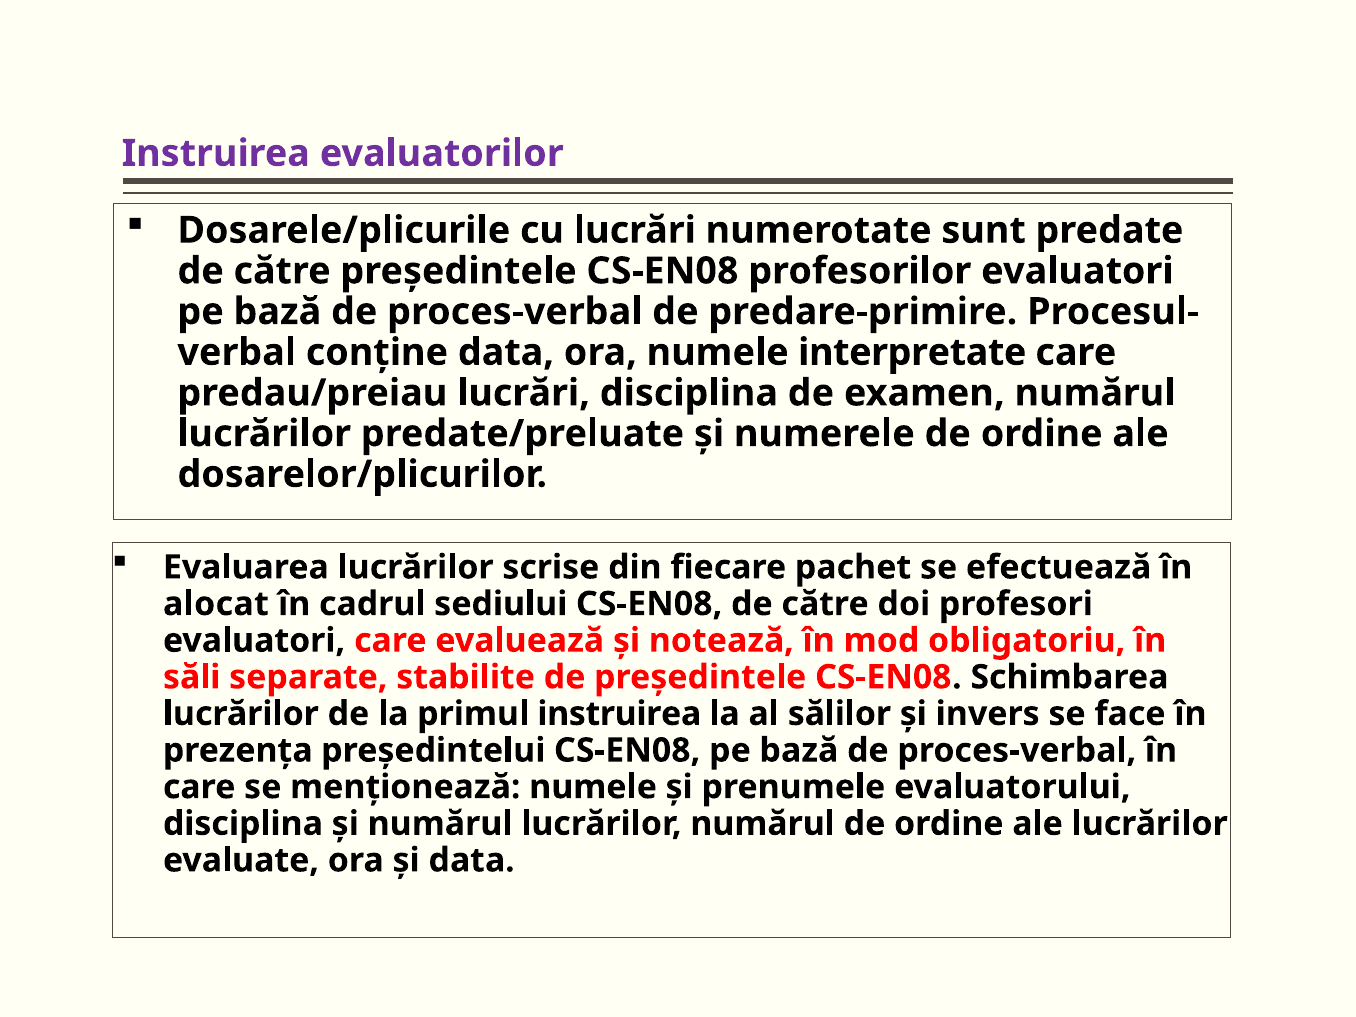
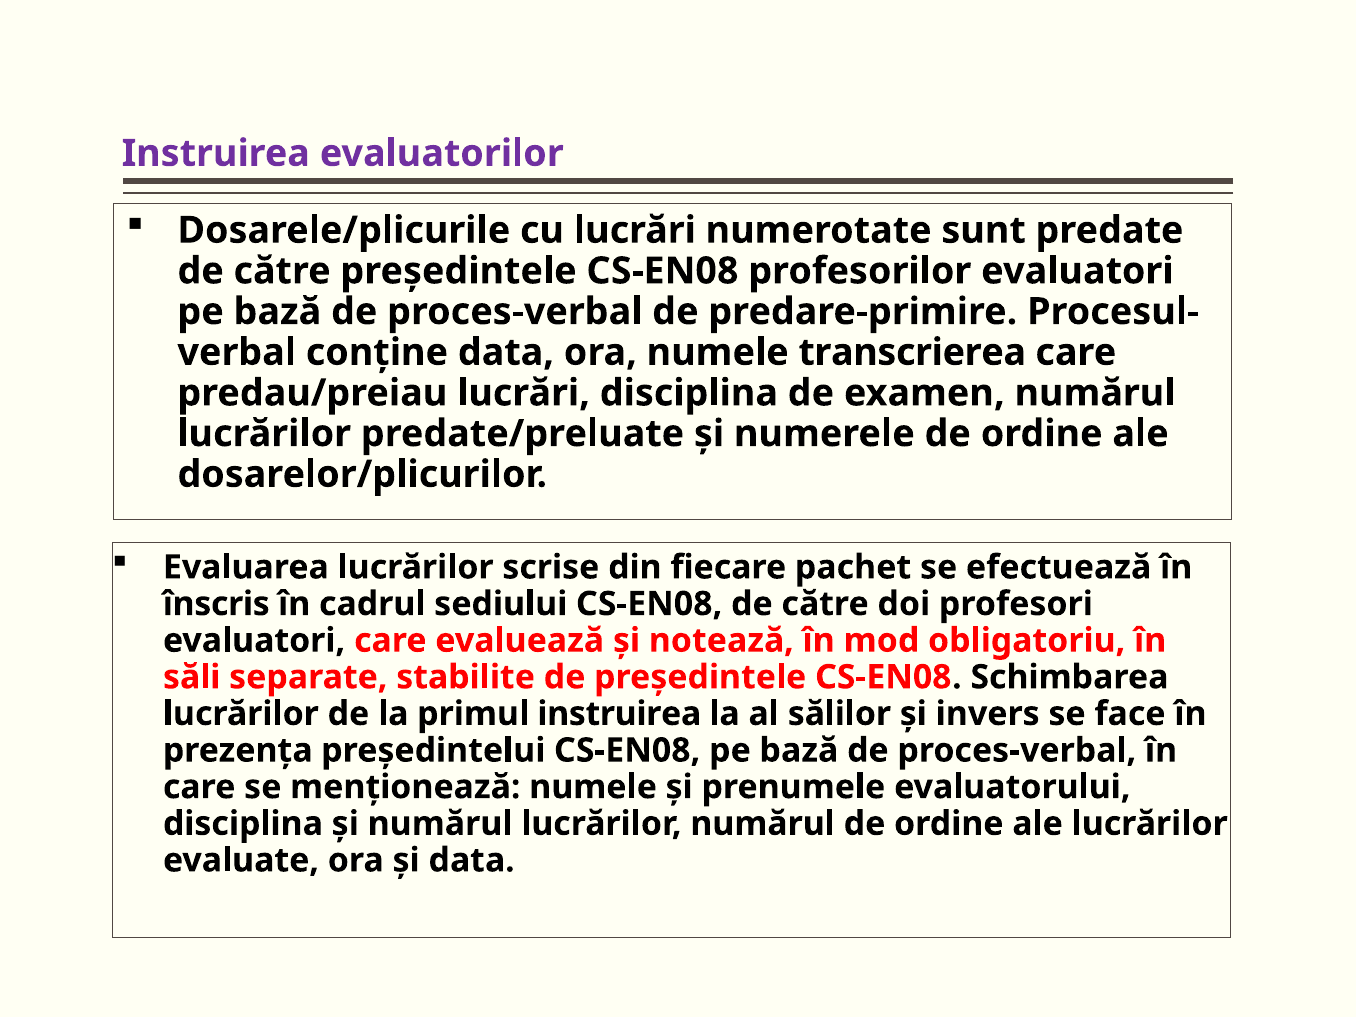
interpretate: interpretate -> transcrierea (912, 352)
alocat: alocat -> înscris (216, 604)
